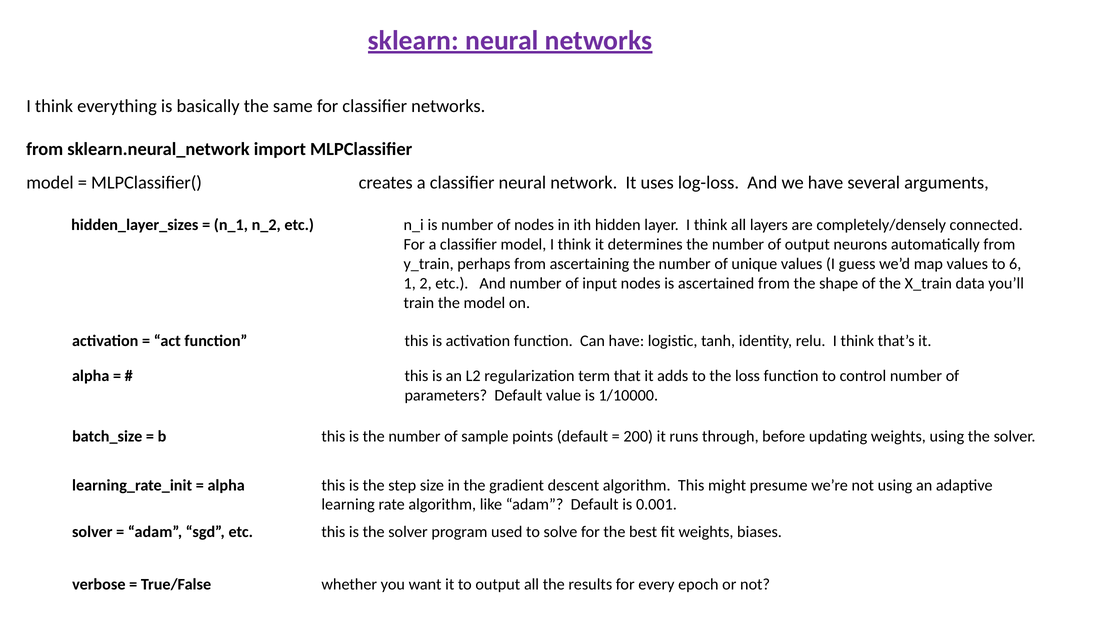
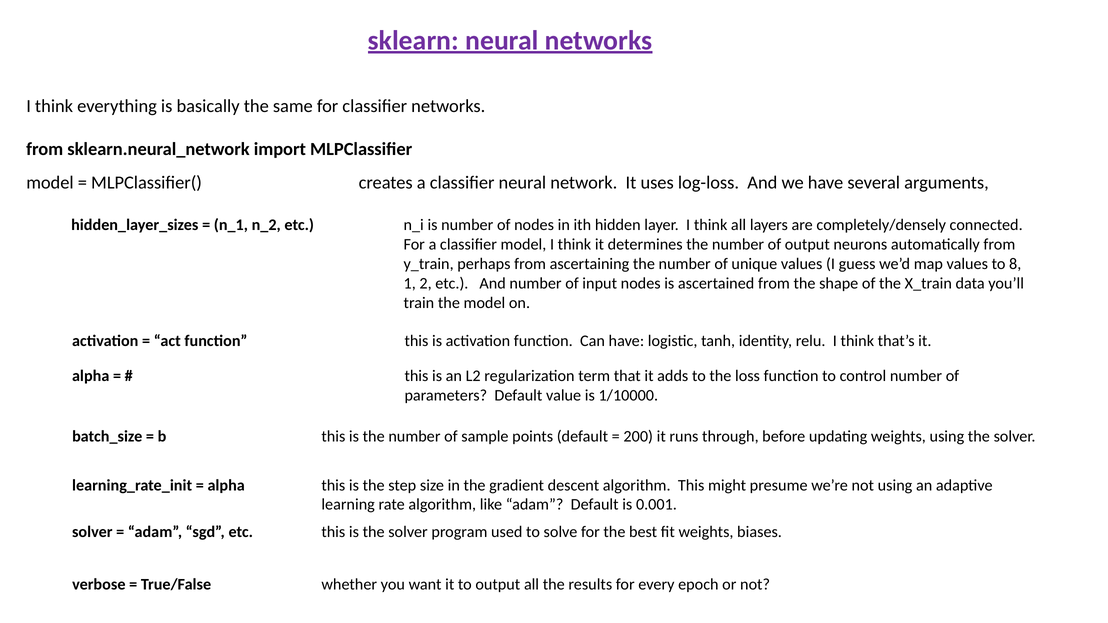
6: 6 -> 8 (1015, 264)
